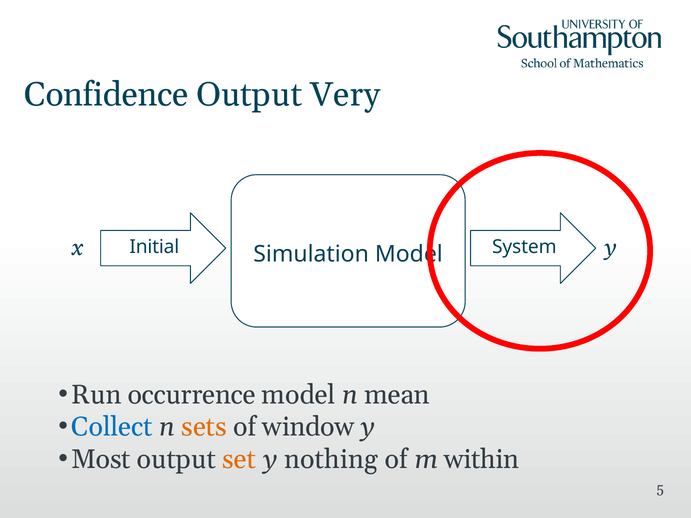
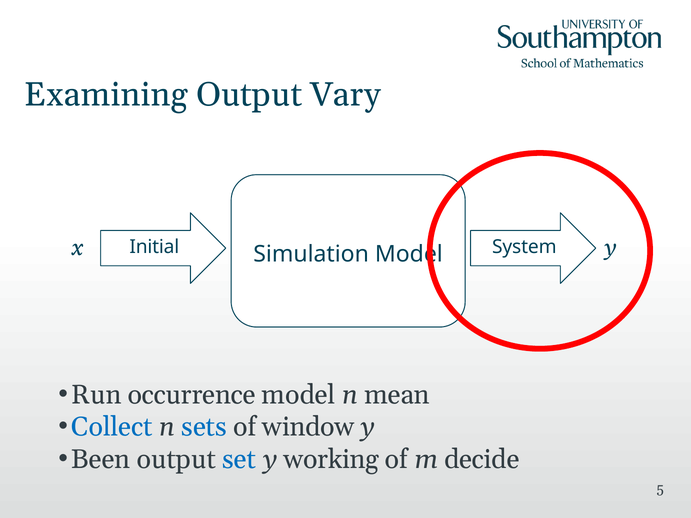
Confidence: Confidence -> Examining (106, 95)
Very: Very -> Vary (345, 95)
sets colour: orange -> blue (204, 427)
Most: Most -> Been (101, 459)
set colour: orange -> blue (239, 459)
nothing: nothing -> working (331, 459)
within: within -> decide (482, 459)
